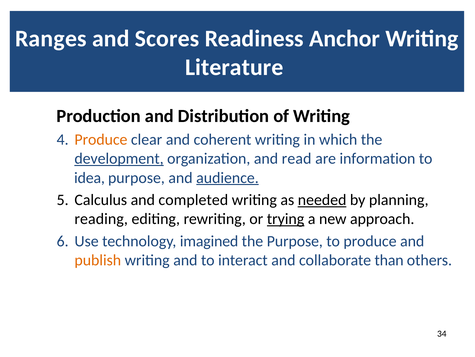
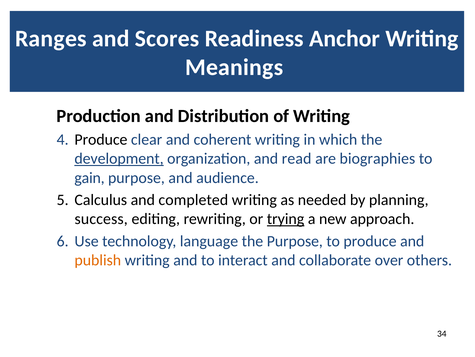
Literature: Literature -> Meanings (234, 67)
Produce colour: orange -> black (101, 139)
information: information -> biographies (377, 158)
idea: idea -> gain (90, 177)
audience underline: present -> none (227, 177)
needed underline: present -> none (322, 200)
reading: reading -> success (101, 219)
imagined: imagined -> language (209, 241)
than: than -> over (389, 260)
